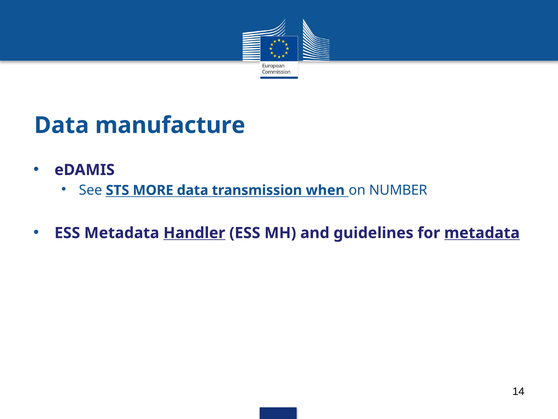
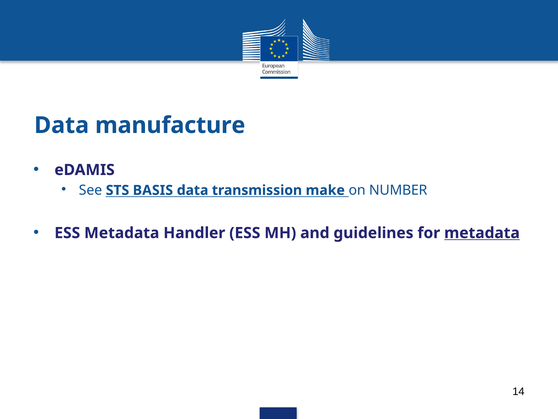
MORE: MORE -> BASIS (153, 190)
when: when -> make (325, 190)
Handler underline: present -> none (194, 233)
